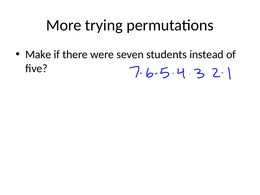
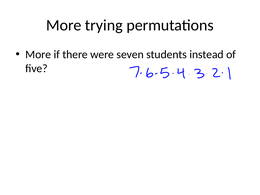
Make: Make -> More (38, 55)
